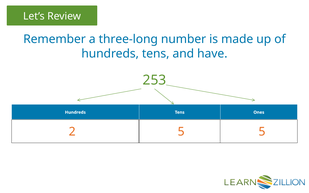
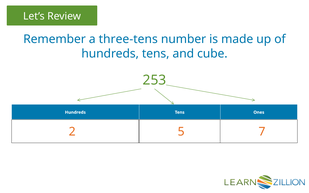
three-long: three-long -> three-tens (128, 39)
have: have -> cube (212, 54)
5 5: 5 -> 7 (262, 132)
